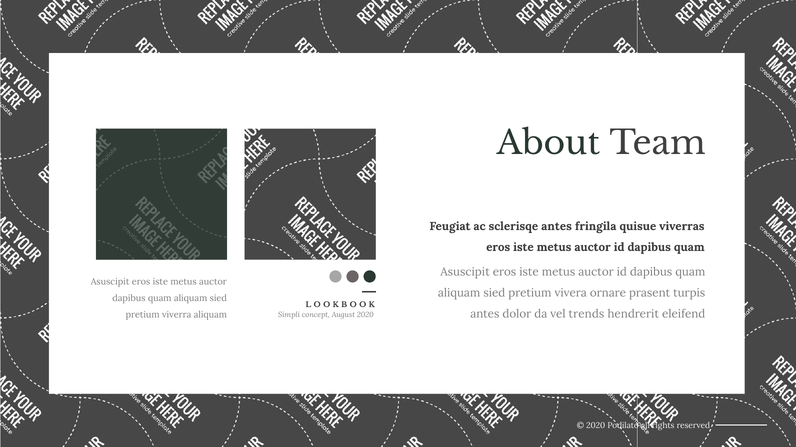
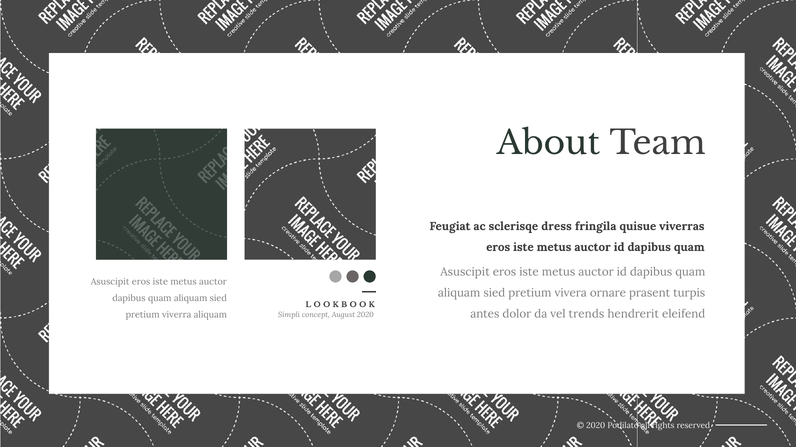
sclerisqe antes: antes -> dress (556, 227)
